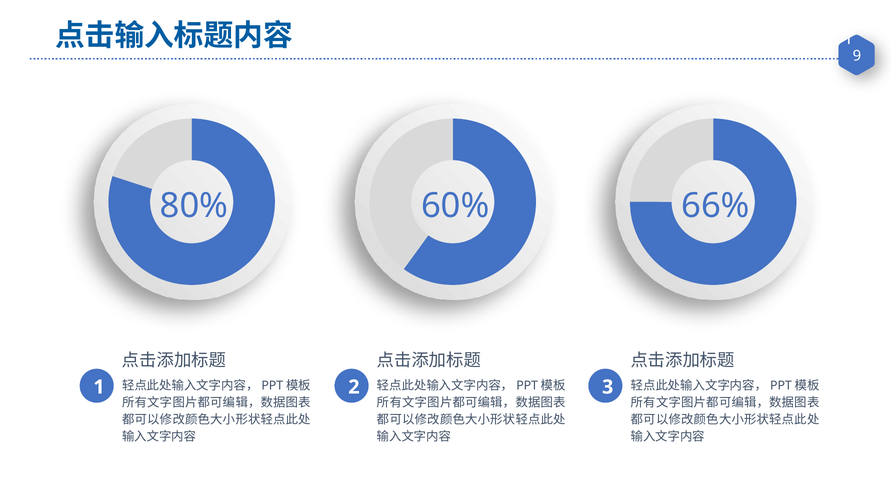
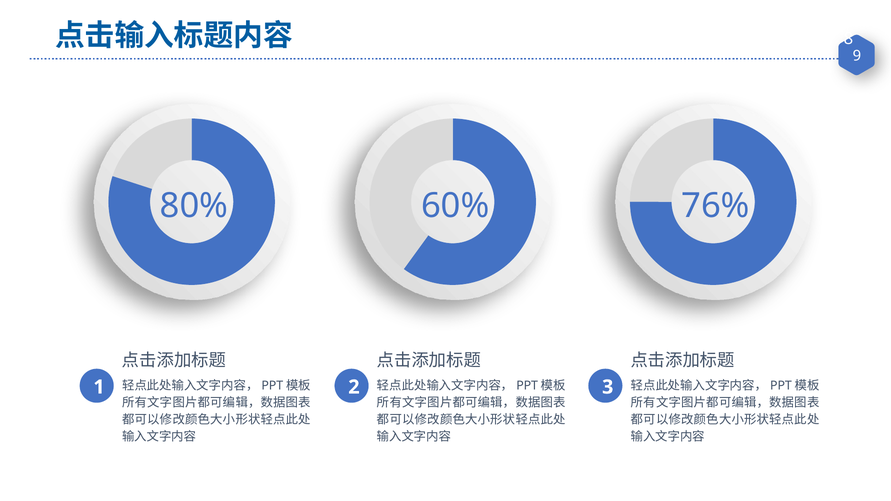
1: 1 -> 8 (848, 39)
66%: 66% -> 76% (716, 206)
